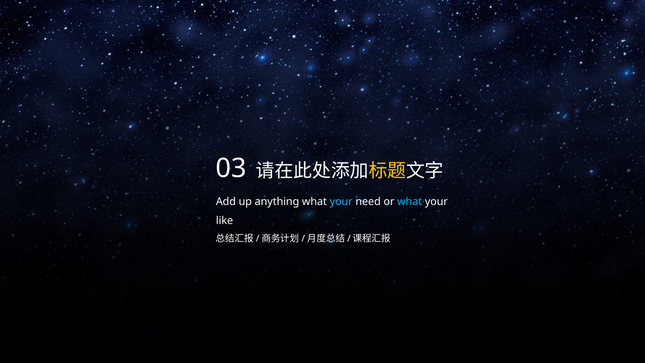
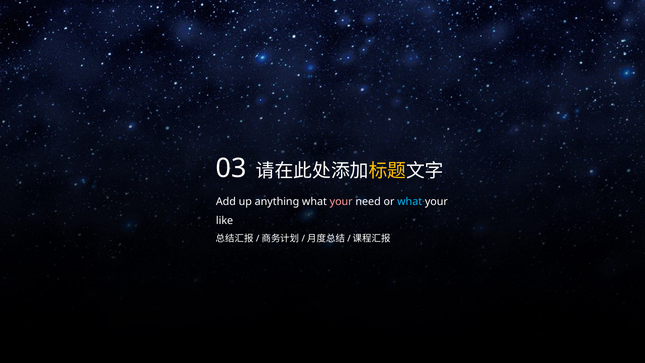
your colour: light blue -> pink (341, 201)
